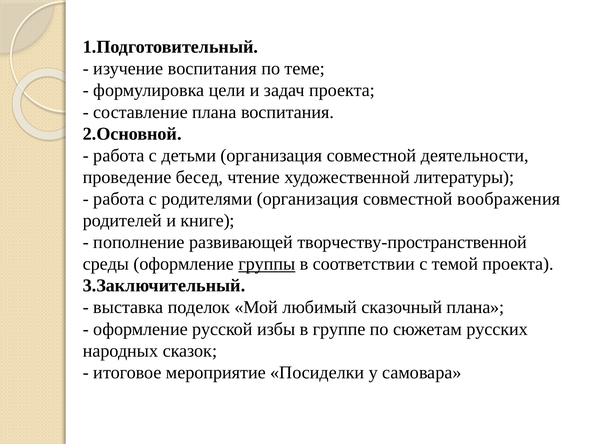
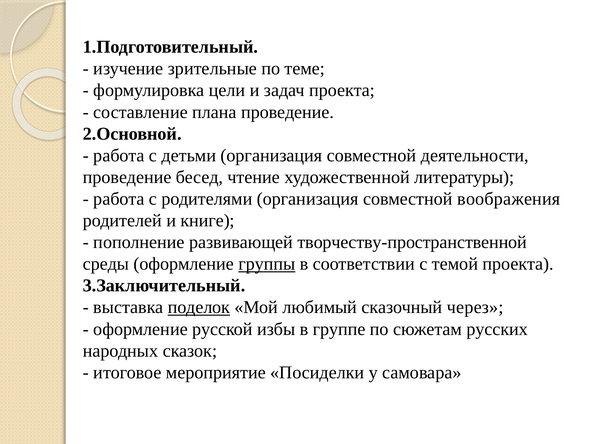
изучение воспитания: воспитания -> зрительные (212, 69)
плана воспитания: воспитания -> проведение (288, 112)
поделок underline: none -> present (199, 308)
сказочный плана: плана -> через (475, 308)
